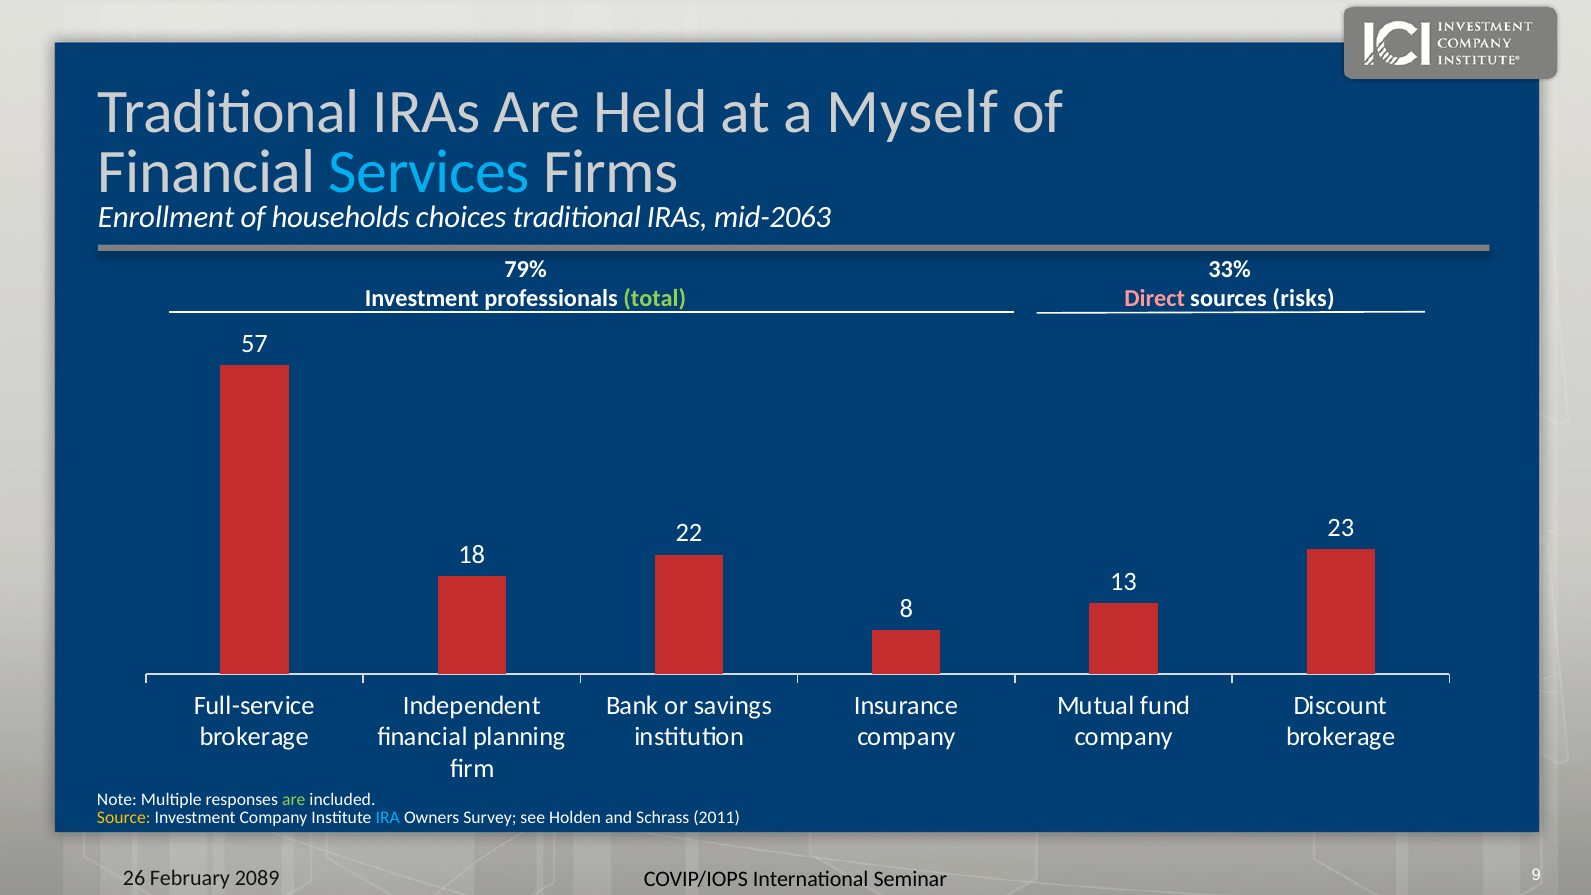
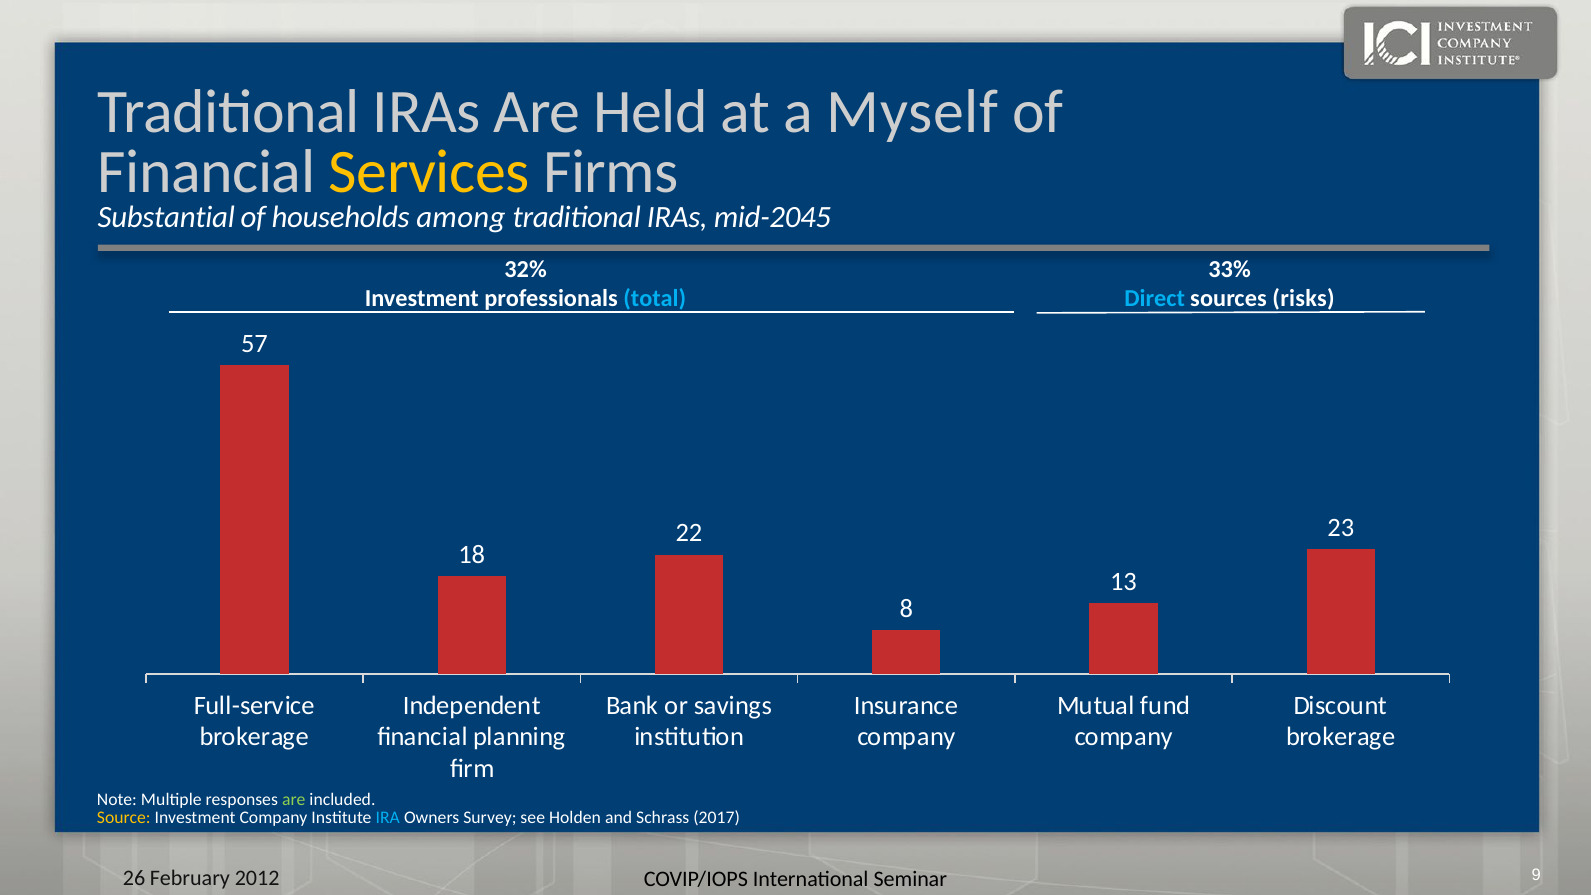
Services colour: light blue -> yellow (429, 172)
Enrollment: Enrollment -> Substantial (166, 218)
choices: choices -> among (461, 218)
mid-2063: mid-2063 -> mid-2045 (772, 218)
79%: 79% -> 32% (526, 269)
total colour: light green -> light blue (655, 298)
Direct colour: pink -> light blue (1155, 298)
2011: 2011 -> 2017 (717, 818)
2089: 2089 -> 2012 (257, 879)
